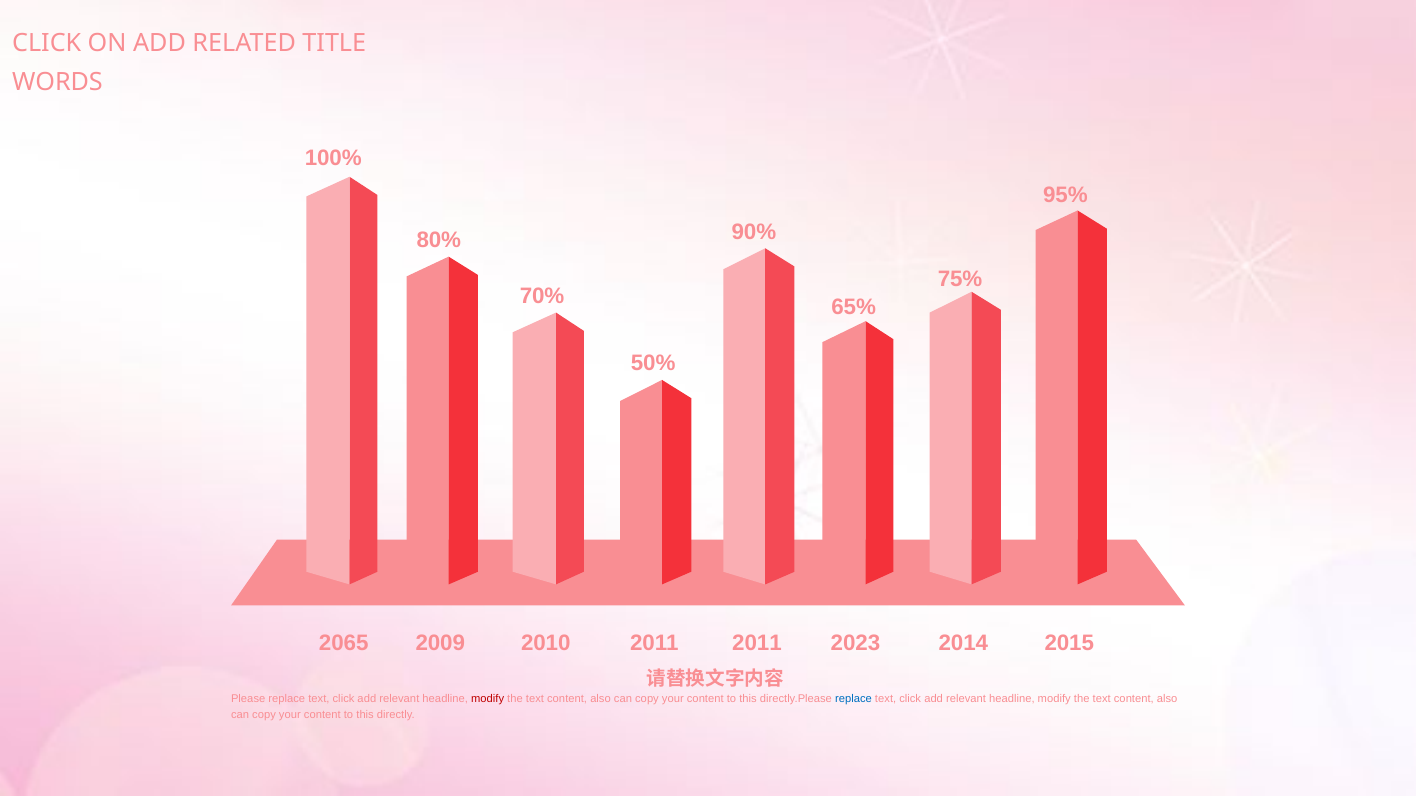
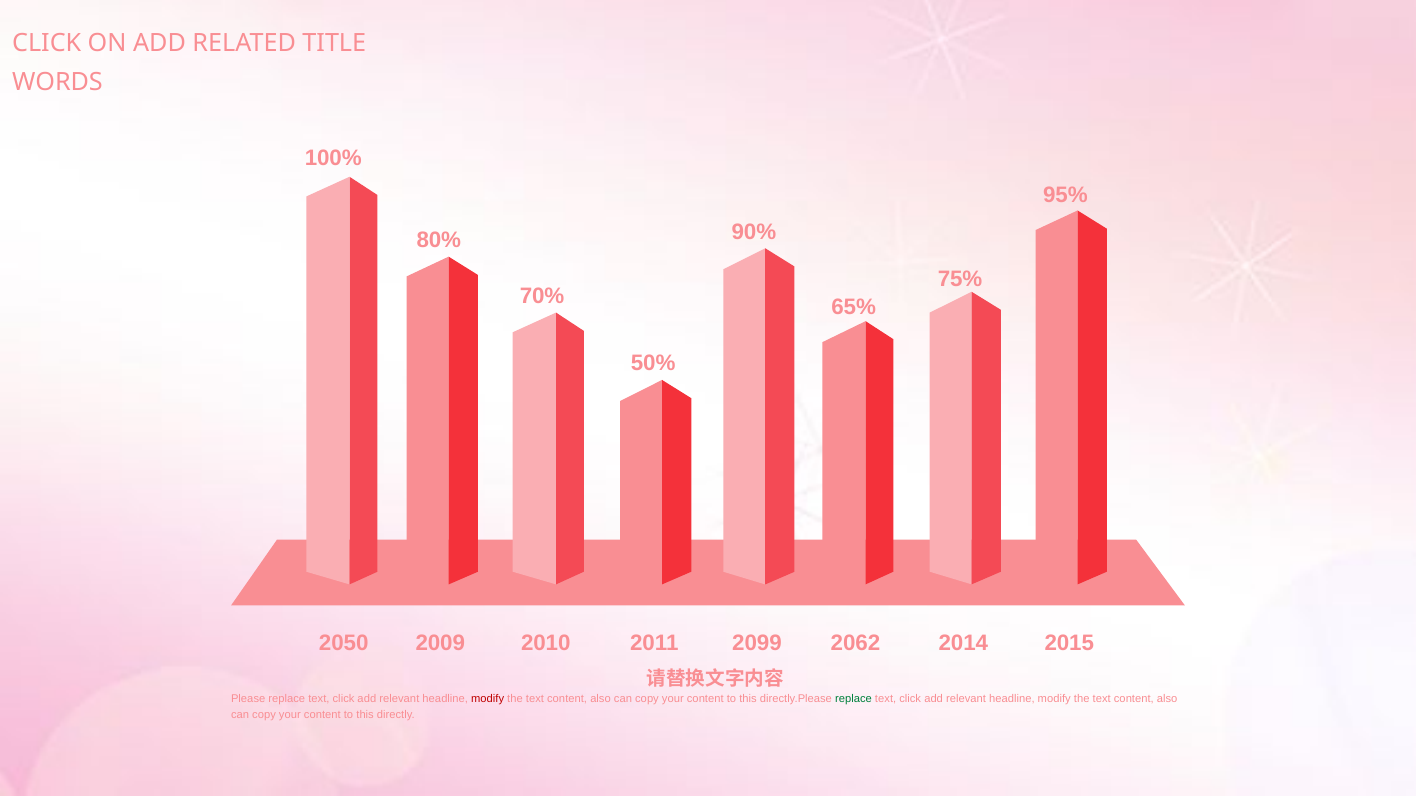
2065: 2065 -> 2050 (344, 644)
2011: 2011 -> 2099 (757, 644)
2023: 2023 -> 2062 (855, 644)
replace colour: blue -> green (854, 699)
